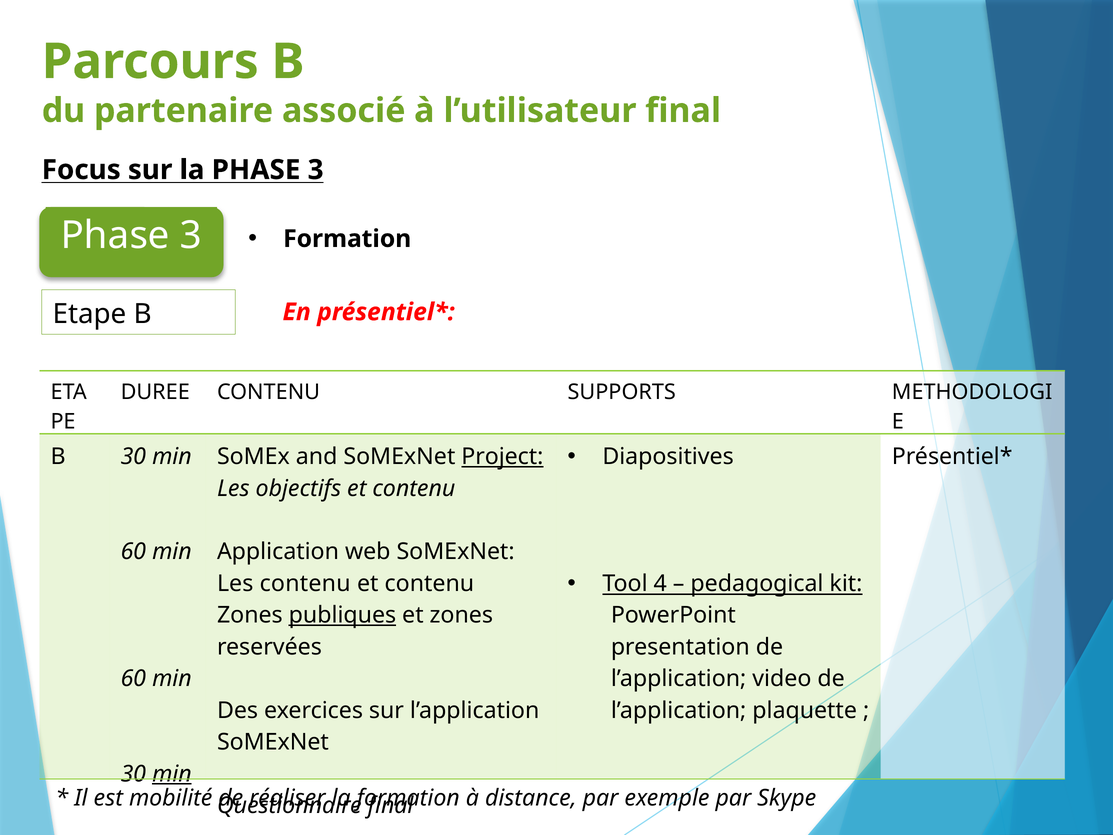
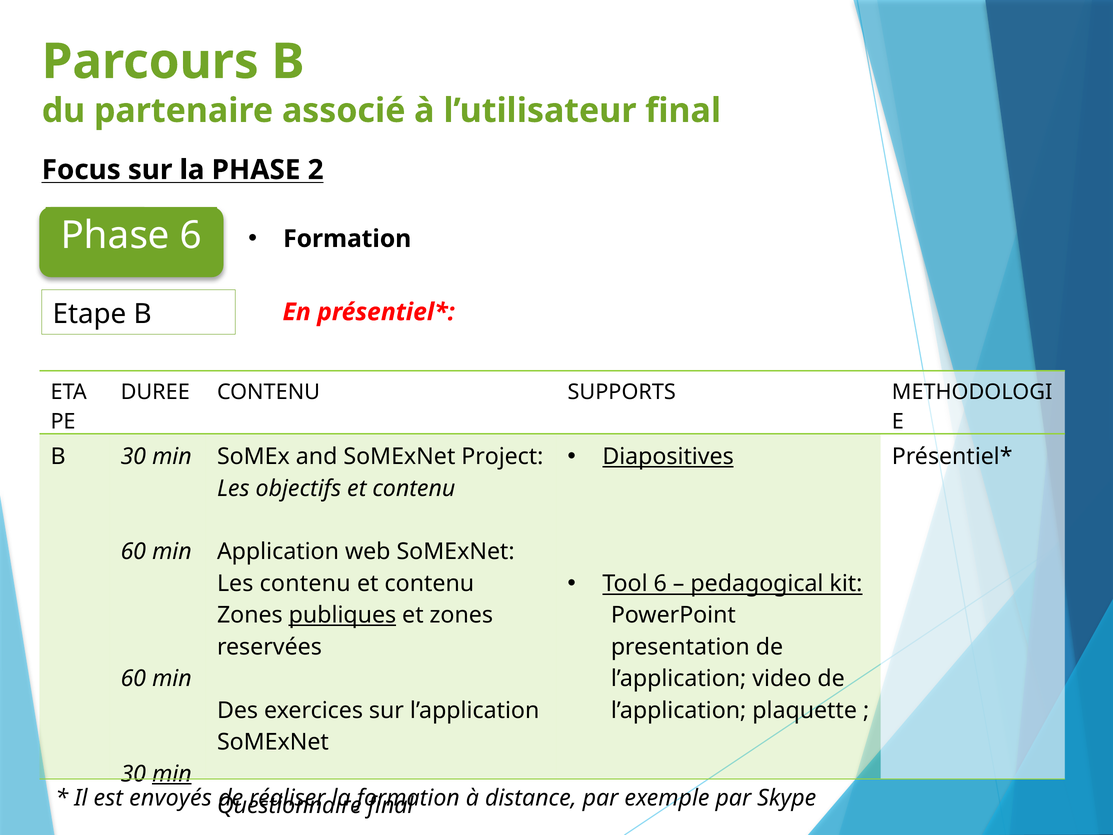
la PHASE 3: 3 -> 2 (316, 170)
3: 3 -> 6 (191, 235)
Diapositives underline: none -> present (668, 456)
Project underline: present -> none (502, 456)
Tool 4: 4 -> 6 (660, 583)
mobilité: mobilité -> envoyés (171, 798)
